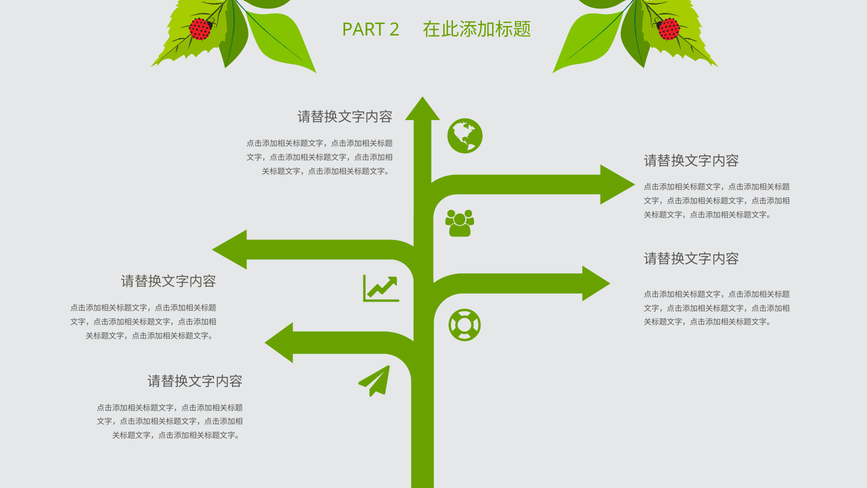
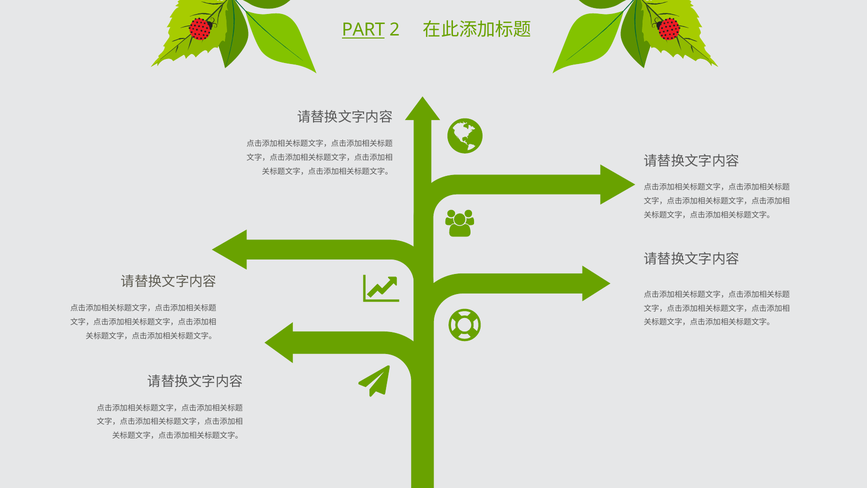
PART underline: none -> present (363, 30)
